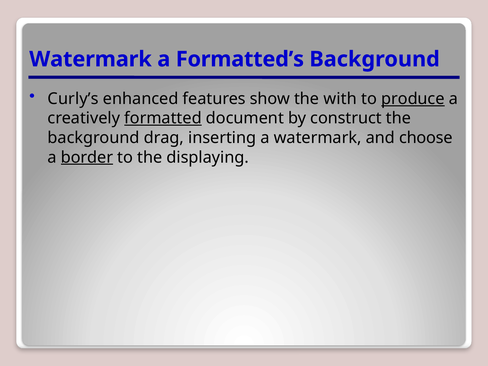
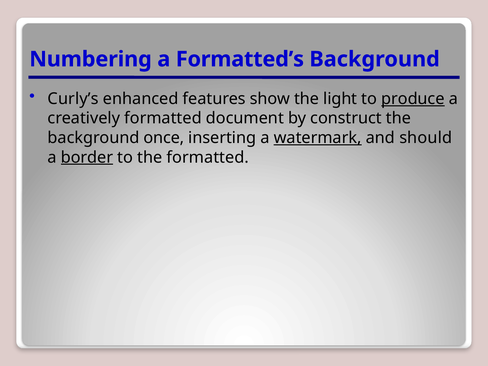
Watermark: Watermark -> Numbering (91, 59)
with: with -> light (340, 99)
formatted underline: present -> none (163, 118)
drag: drag -> once (164, 138)
watermark underline: none -> present (318, 138)
choose: choose -> should (426, 138)
the displaying: displaying -> formatted (208, 157)
